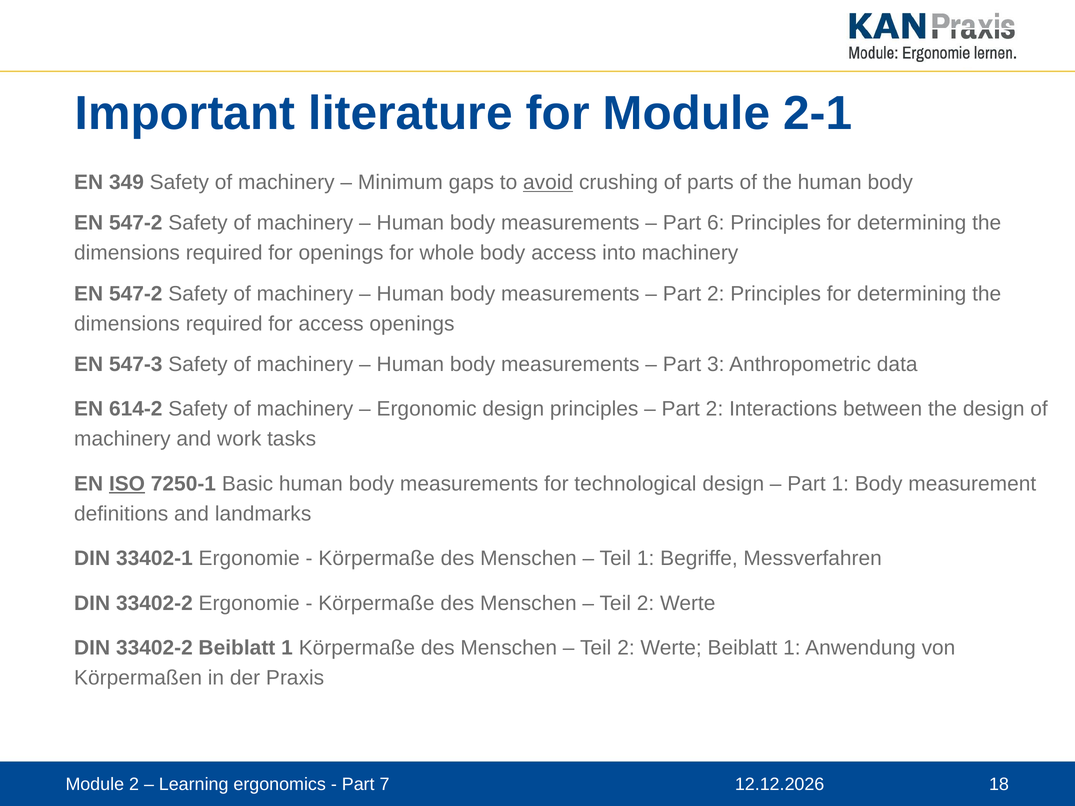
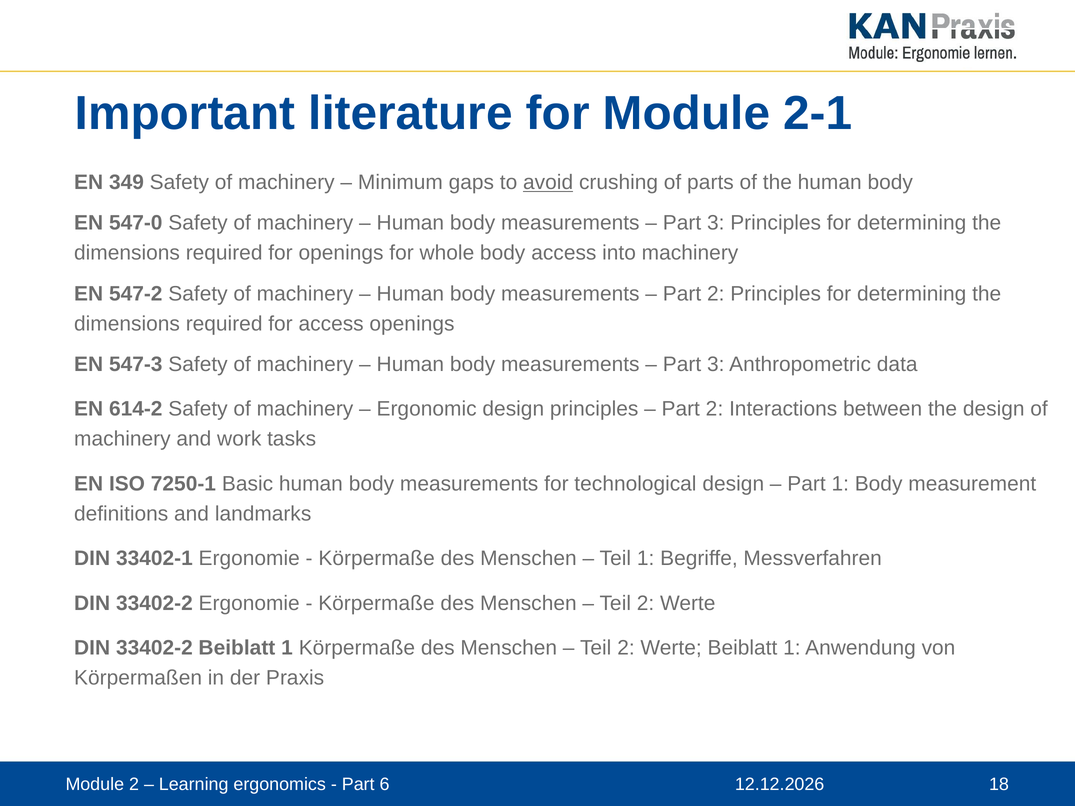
547-2: 547-2 -> 547-0 (136, 223)
6: 6 -> 3 (716, 223)
ISO underline: present -> none (127, 484)
7: 7 -> 6 (385, 785)
